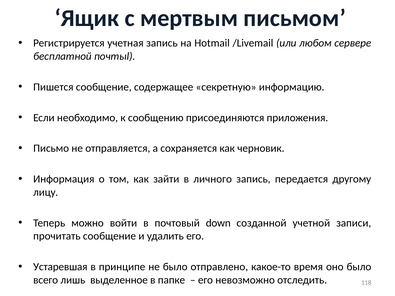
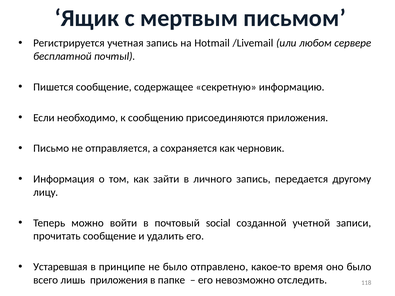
down: down -> social (218, 223)
лишь выделенное: выделенное -> приложения (119, 280)
